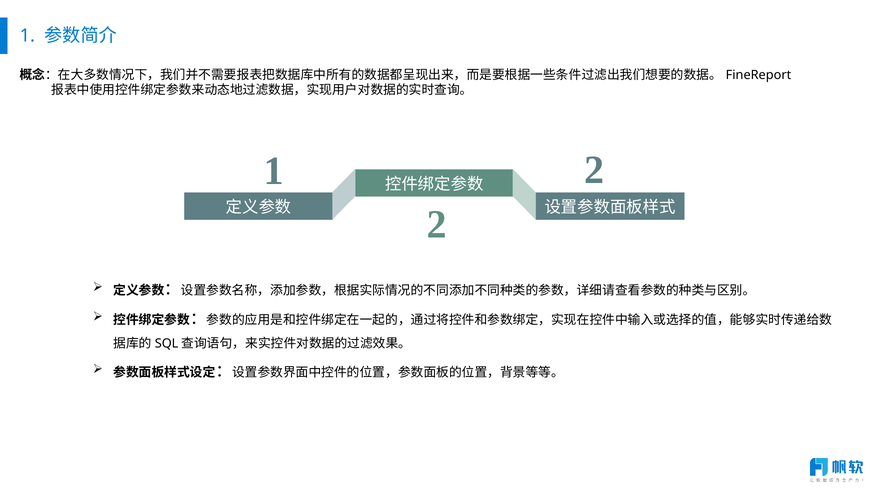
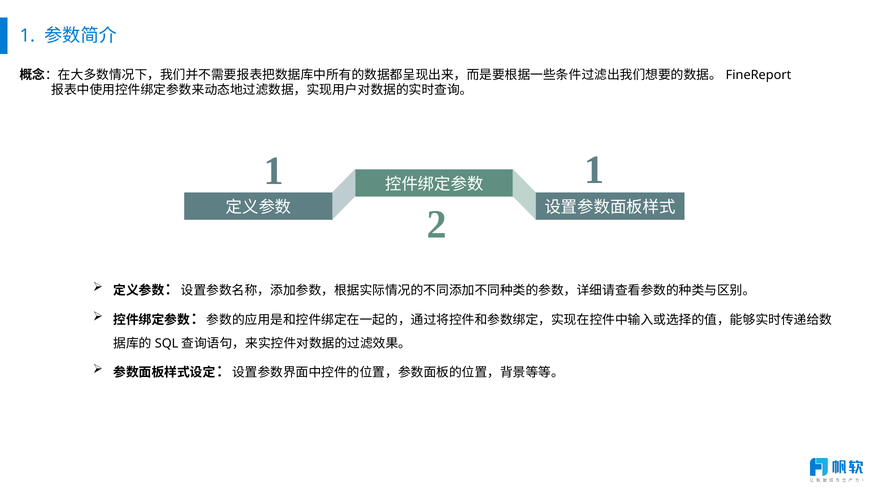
1 2: 2 -> 1 (594, 170)
